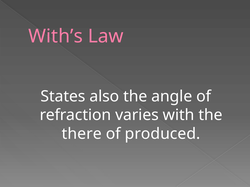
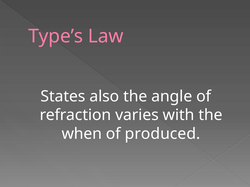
With’s: With’s -> Type’s (56, 36)
there: there -> when (82, 134)
